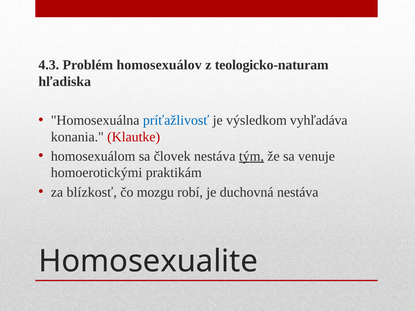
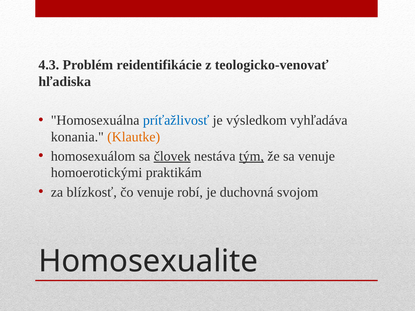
homosexuálov: homosexuálov -> reidentifikácie (159, 65)
teologicko-naturam: teologicko-naturam -> teologicko-venovať (272, 65)
Klautke colour: red -> orange (134, 137)
človek underline: none -> present (172, 156)
čo mozgu: mozgu -> venuje (155, 192)
duchovná nestáva: nestáva -> svojom (298, 192)
